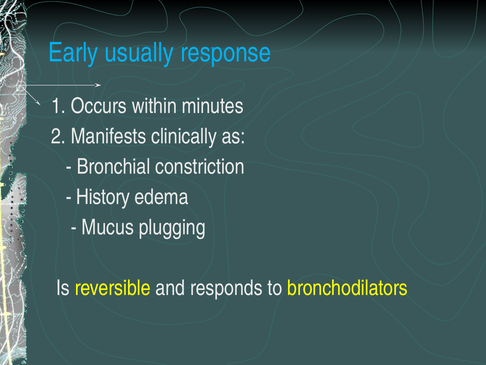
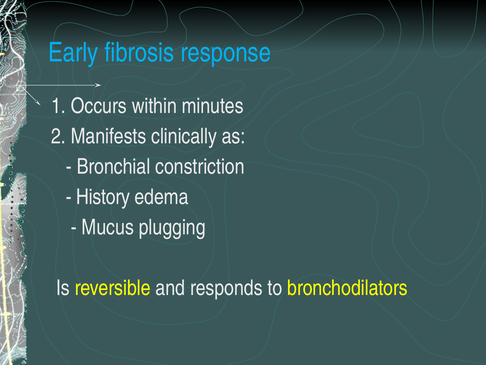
usually: usually -> fibrosis (139, 52)
